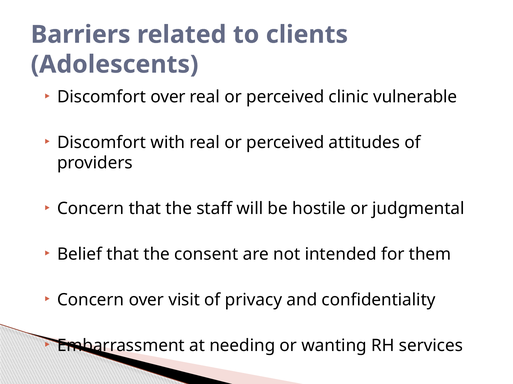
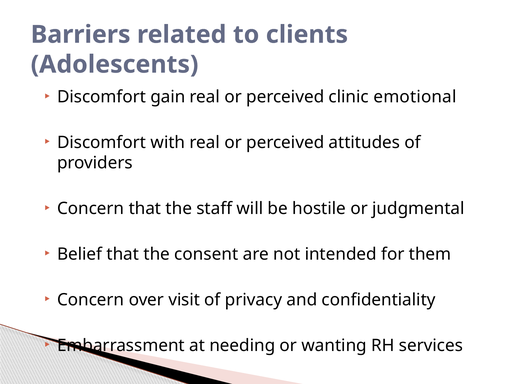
Discomfort over: over -> gain (168, 97)
vulnerable: vulnerable -> emotional (415, 97)
